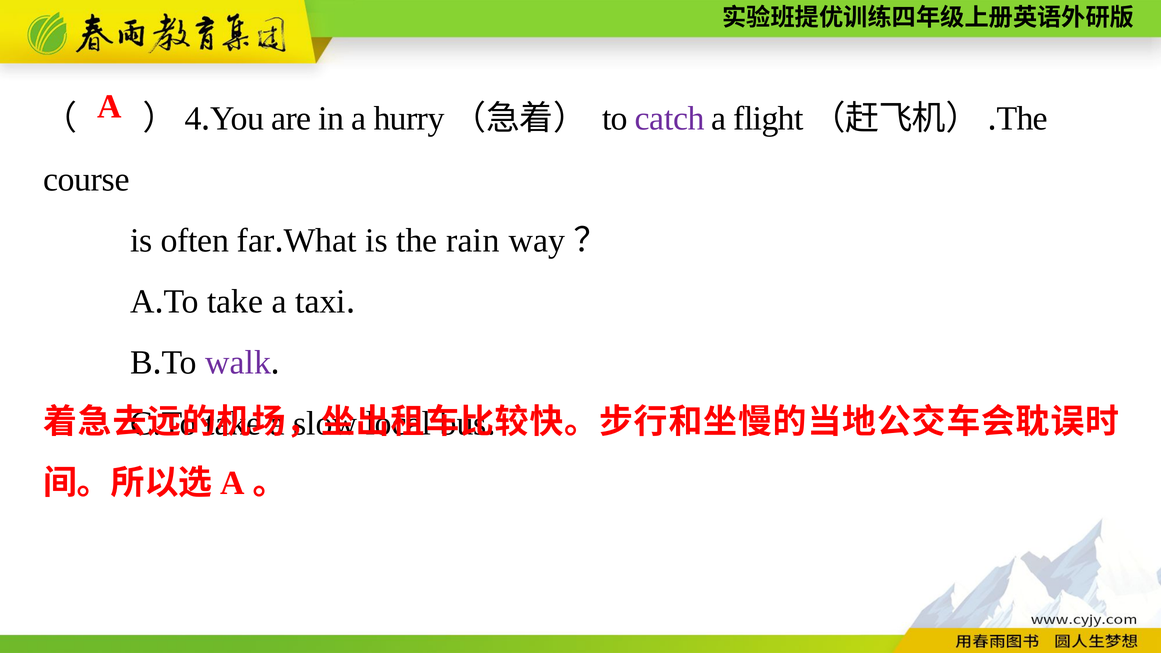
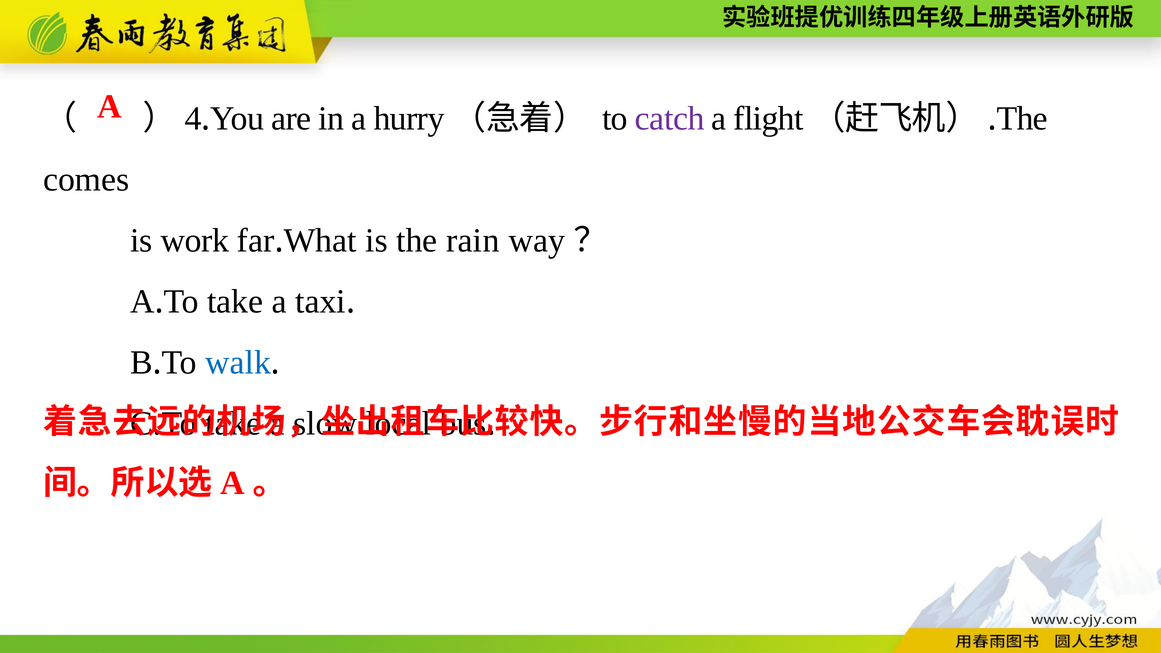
course: course -> comes (86, 179)
often: often -> work (195, 240)
walk colour: purple -> blue (238, 362)
